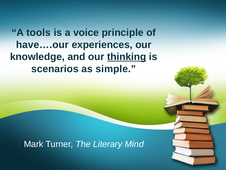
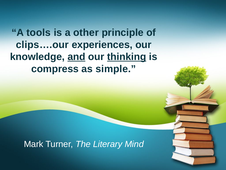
voice: voice -> other (86, 33)
have….our: have….our -> clips….our (42, 45)
and underline: none -> present (76, 57)
scenarios: scenarios -> compress (55, 69)
